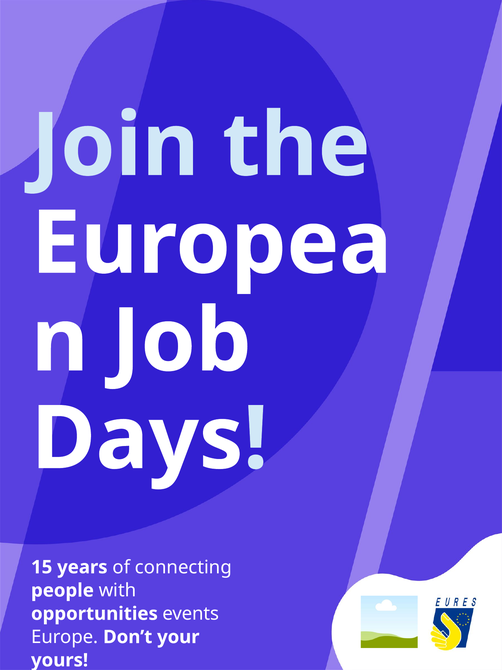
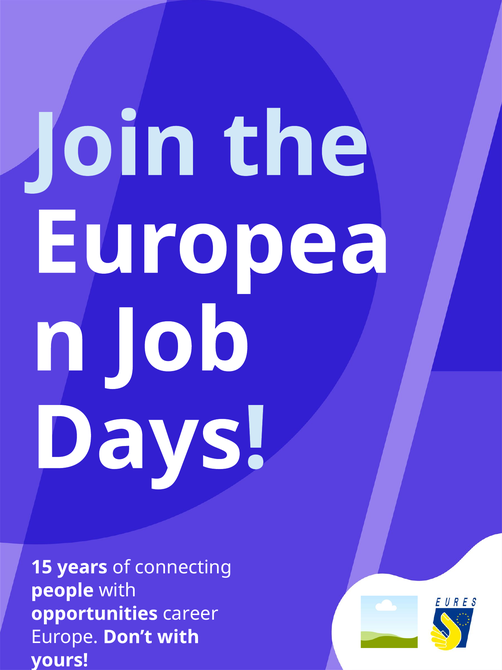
events: events -> career (191, 613)
Don’t your: your -> with (178, 636)
